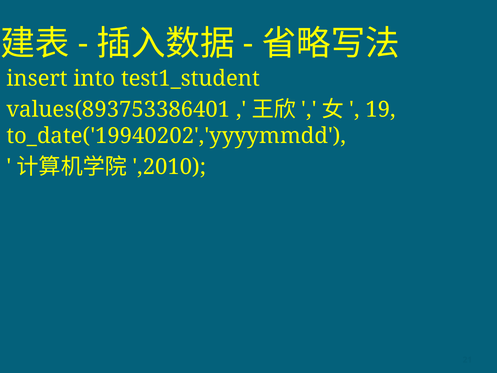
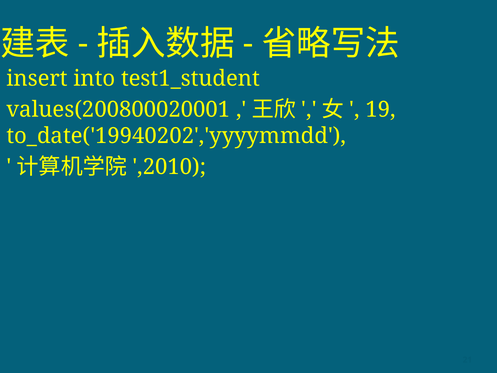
values(893753386401: values(893753386401 -> values(200800020001 (118, 109)
